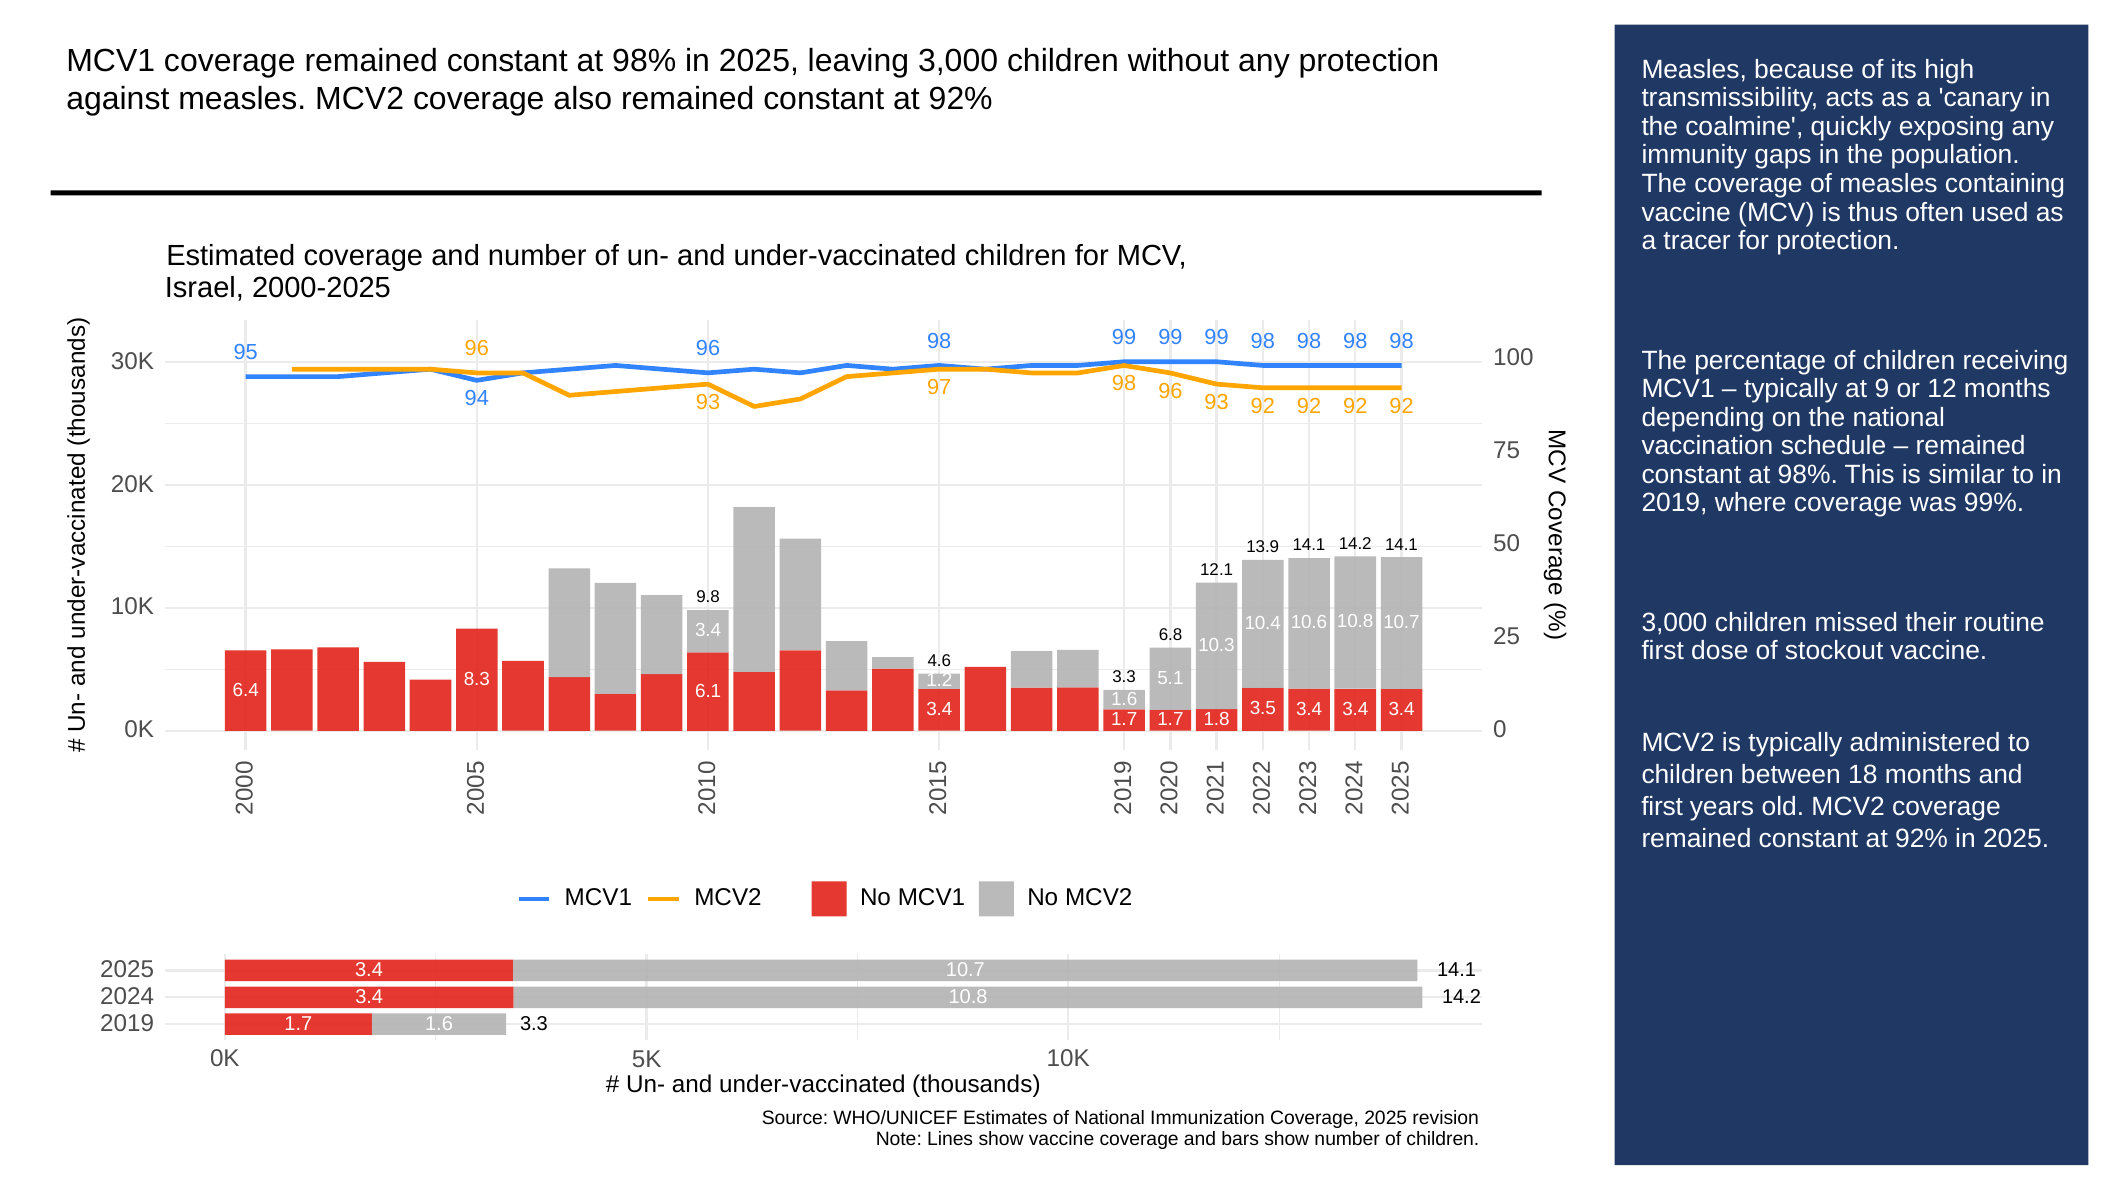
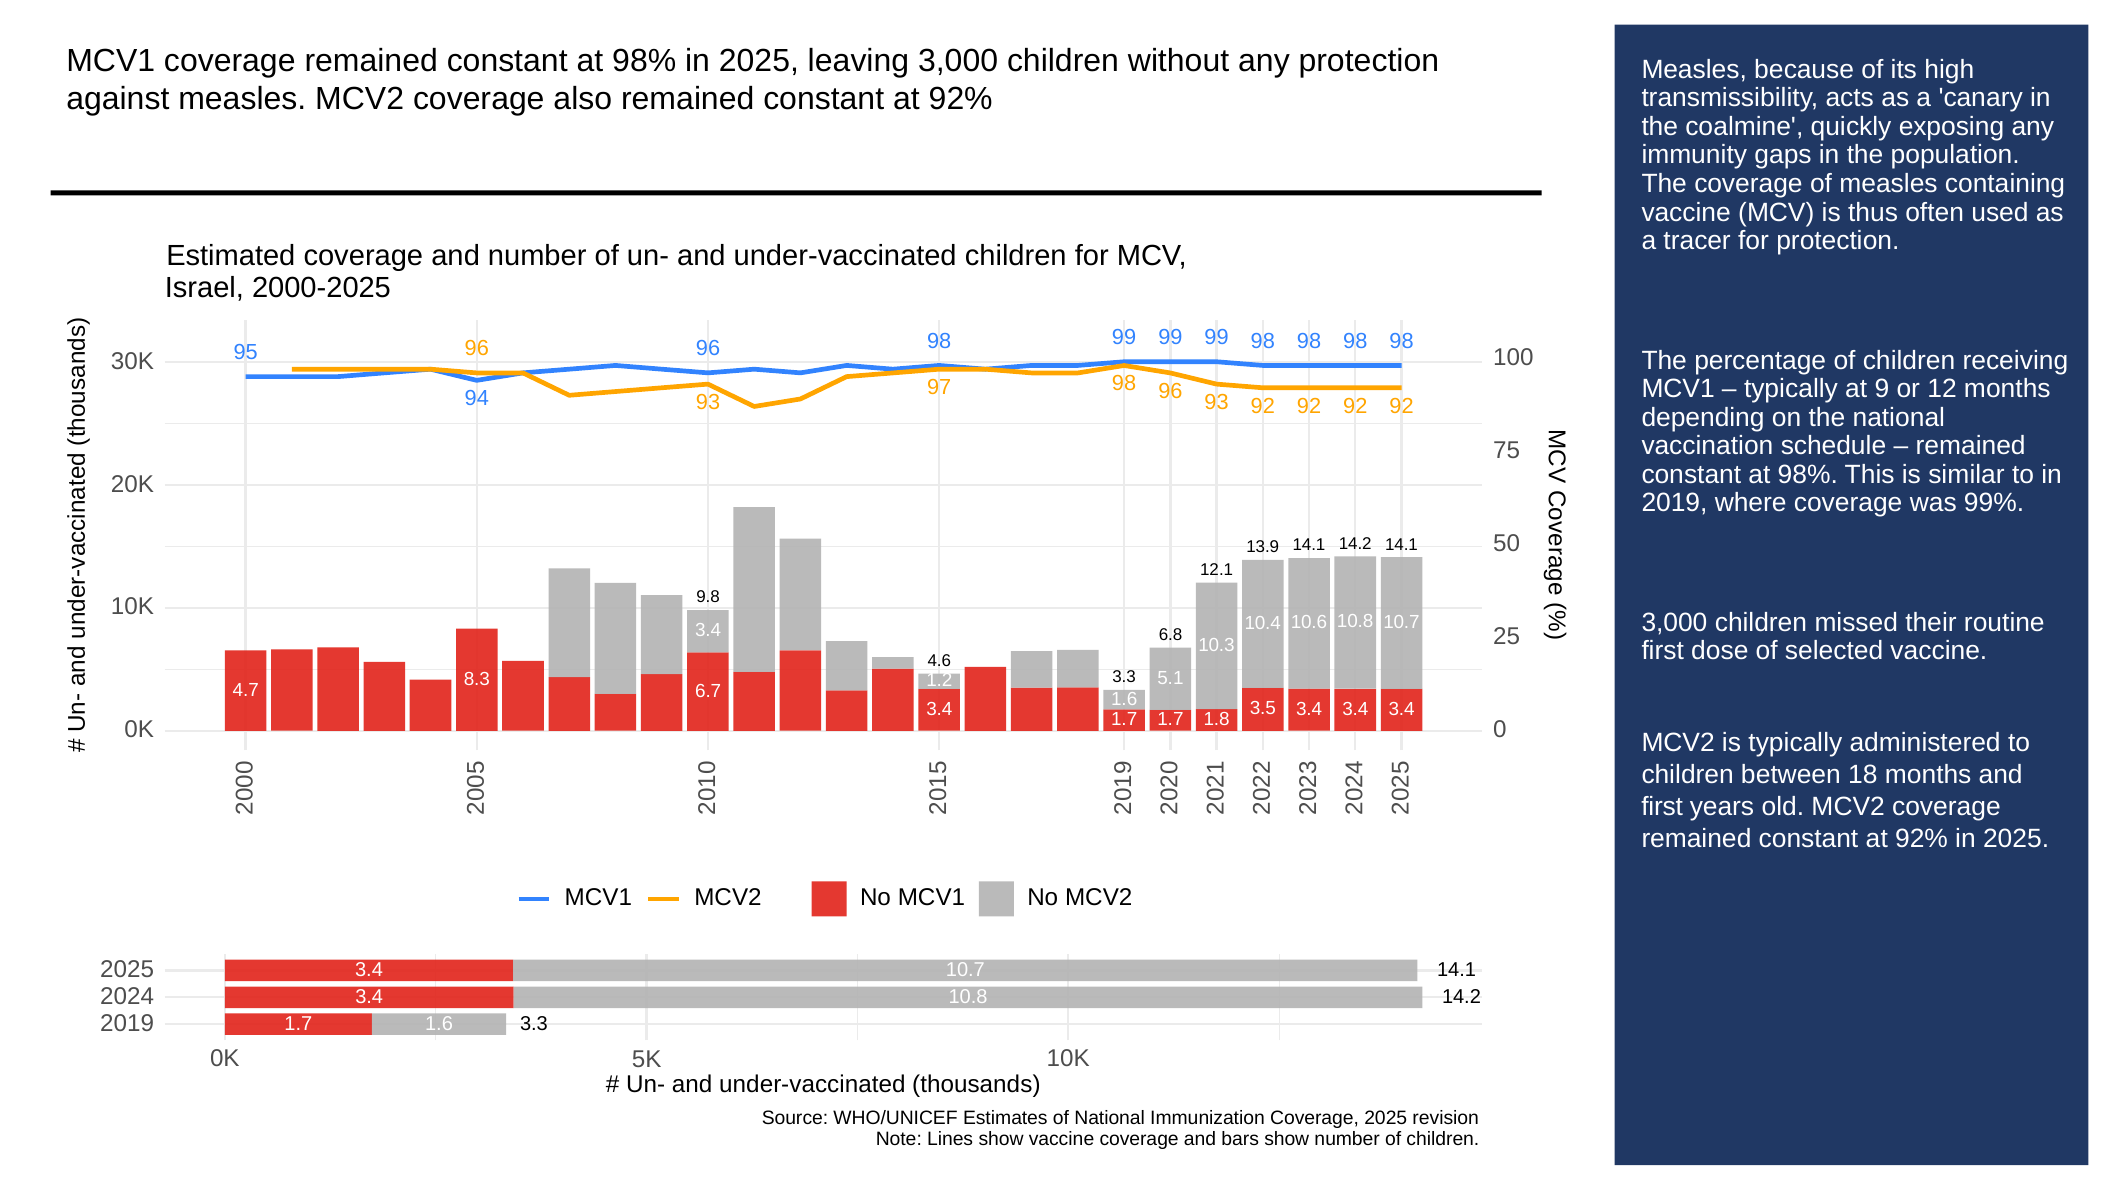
stockout: stockout -> selected (1834, 651)
6.4: 6.4 -> 4.7 (246, 690)
6.1: 6.1 -> 6.7 (708, 691)
